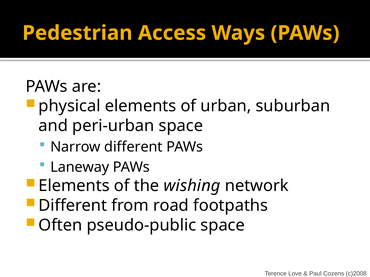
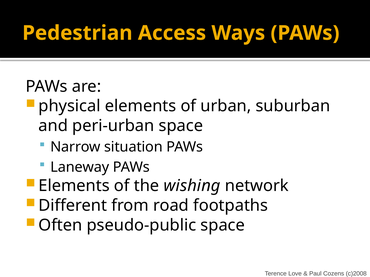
Narrow different: different -> situation (133, 147)
